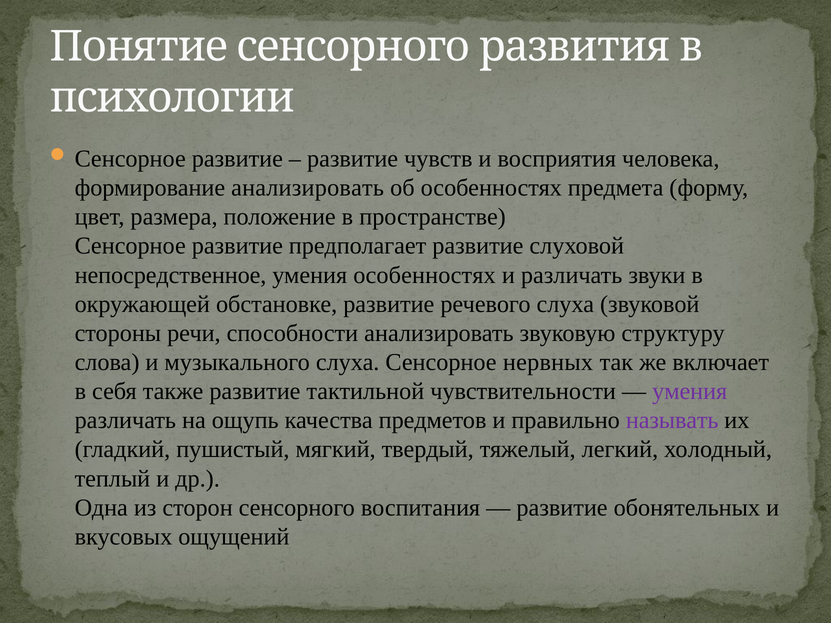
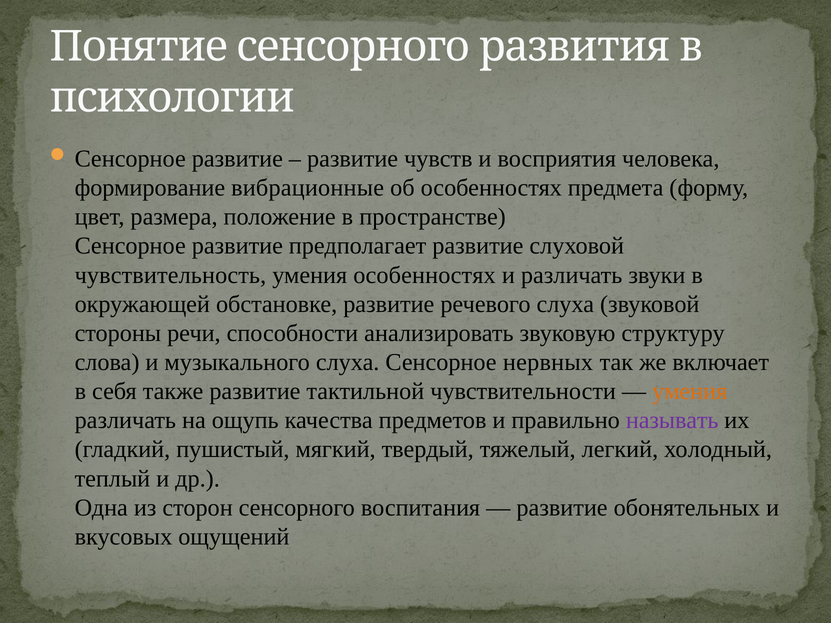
формирование анализировать: анализировать -> вибрационные (308, 188)
непосредственное: непосредственное -> чувствительность (170, 275)
умения colour: purple -> orange (690, 392)
